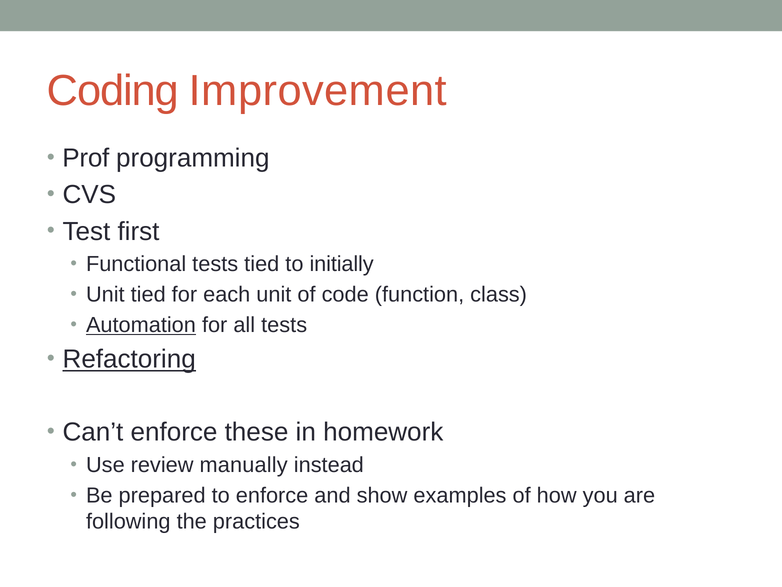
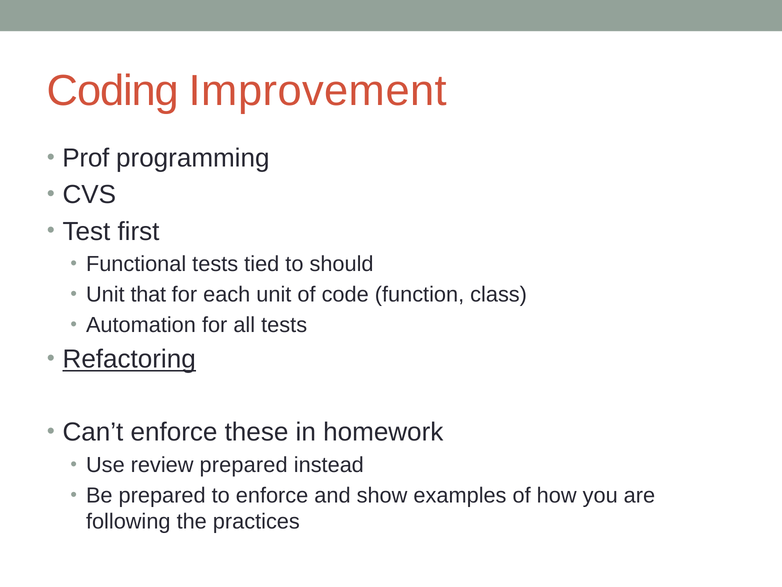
initially: initially -> should (342, 264)
Unit tied: tied -> that (148, 294)
Automation underline: present -> none (141, 325)
review manually: manually -> prepared (244, 465)
